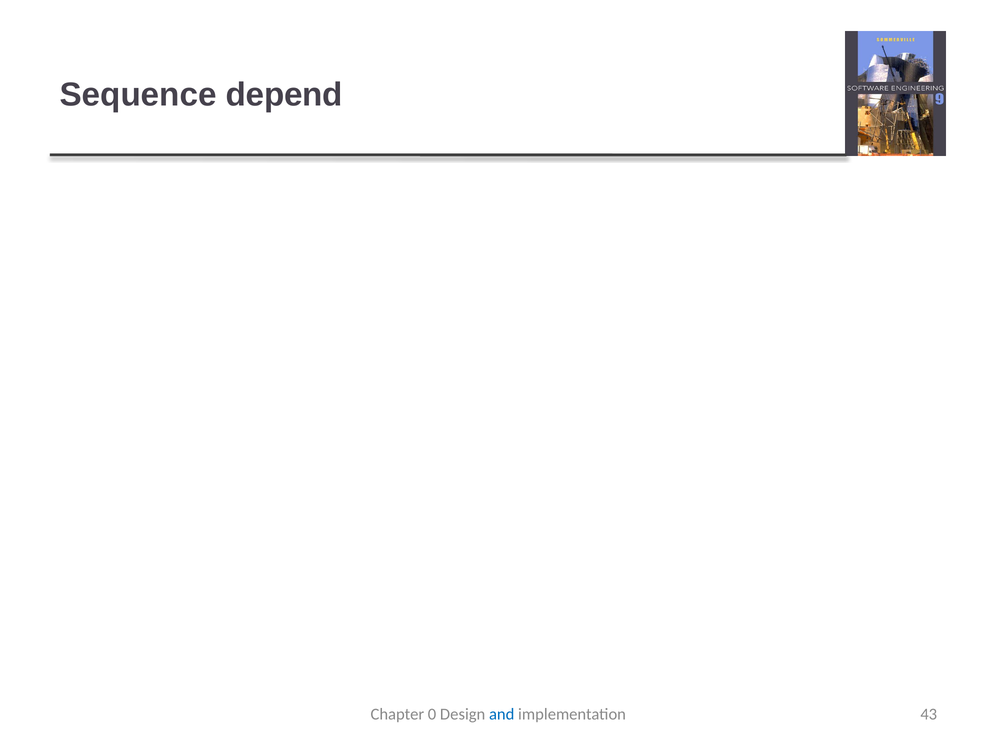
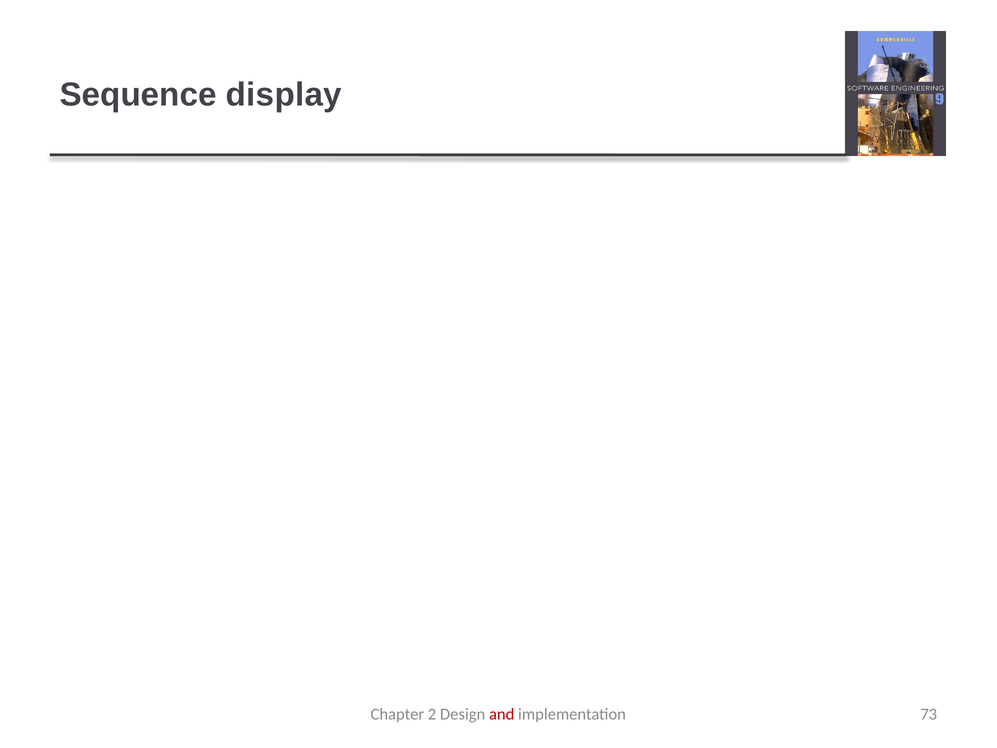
depend: depend -> display (284, 95)
0: 0 -> 2 (432, 714)
and colour: blue -> red (502, 714)
43: 43 -> 73 (929, 714)
